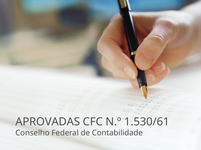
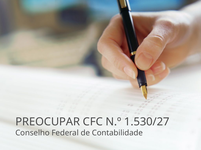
APROVADAS: APROVADAS -> PREOCUPAR (48, 122)
1.530/61: 1.530/61 -> 1.530/27 (147, 122)
